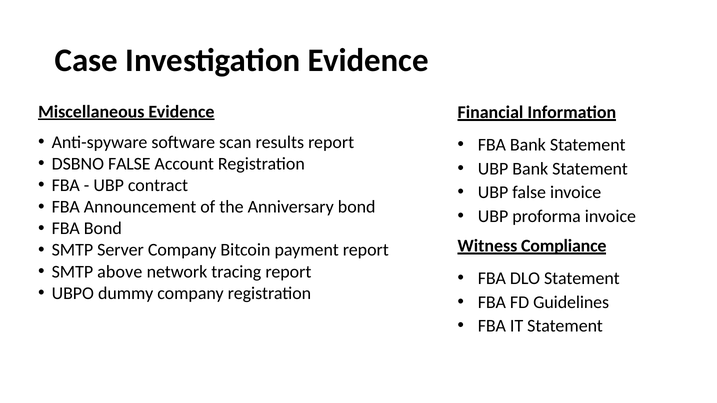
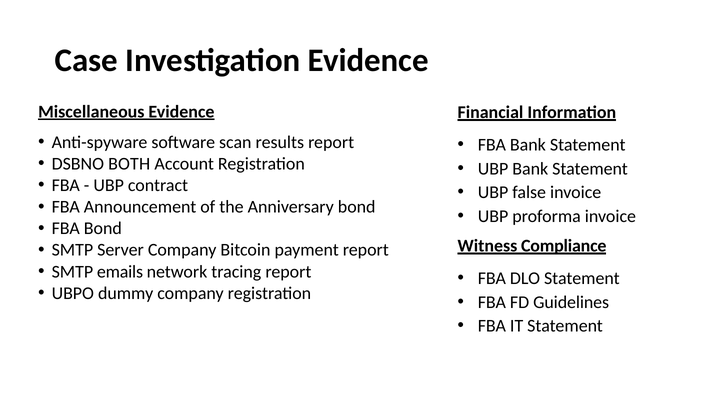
DSBNO FALSE: FALSE -> BOTH (129, 164)
above: above -> emails (120, 272)
